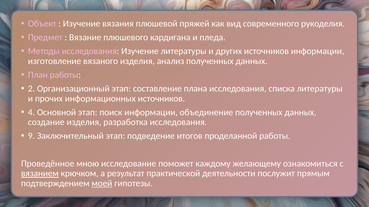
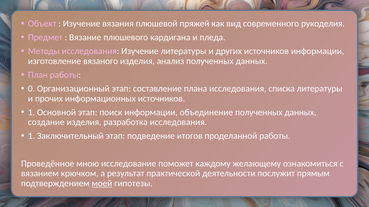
2: 2 -> 0 (31, 89)
4: 4 -> 1 (31, 113)
9: 9 -> 1 (31, 136)
вязанием underline: present -> none (40, 174)
